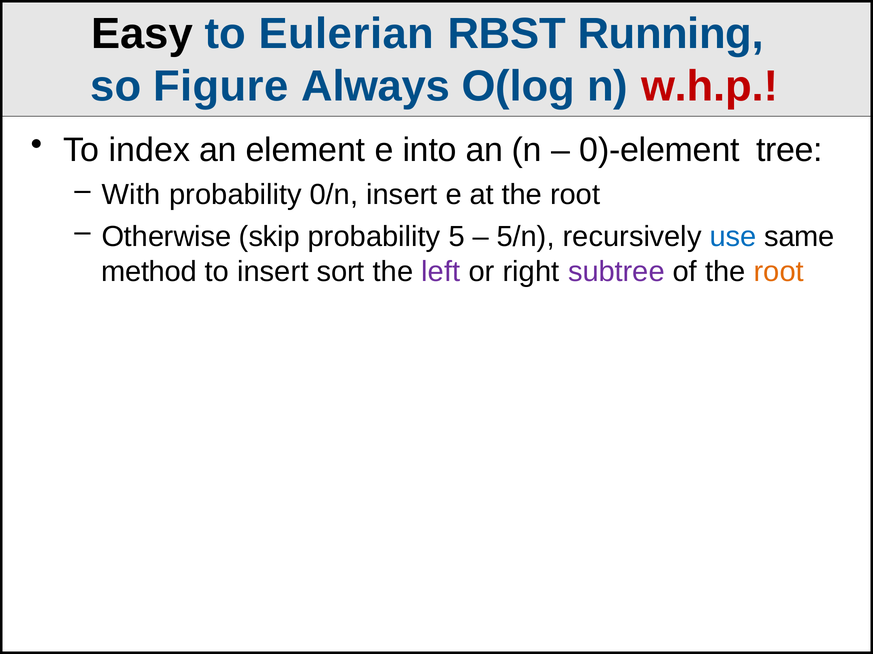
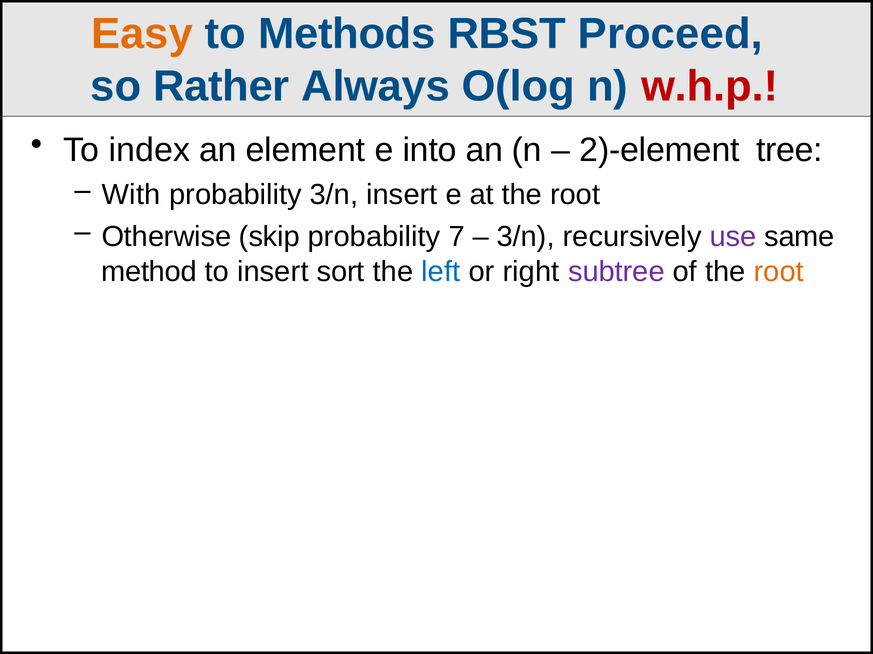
Easy colour: black -> orange (142, 34)
Eulerian: Eulerian -> Methods (347, 34)
Running: Running -> Proceed (670, 34)
Figure: Figure -> Rather (221, 87)
0)-element: 0)-element -> 2)-element (659, 150)
probability 0/n: 0/n -> 3/n (334, 195)
5: 5 -> 7 (457, 237)
5/n: 5/n -> 3/n (526, 237)
use colour: blue -> purple (733, 237)
left colour: purple -> blue (441, 272)
